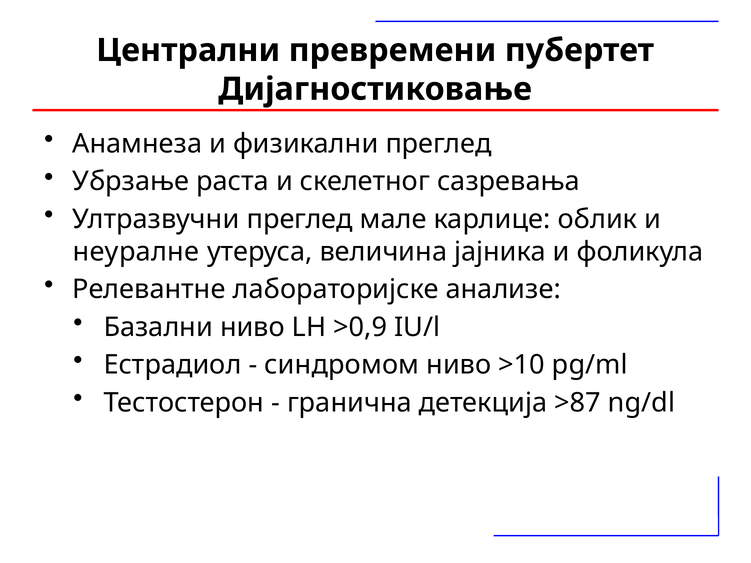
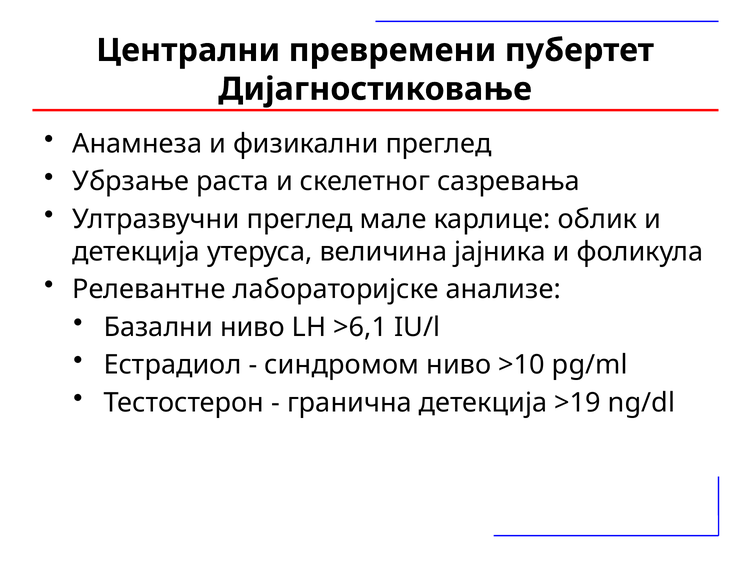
неуралне: неуралне -> детекција (136, 252)
>0,9: >0,9 -> >6,1 (360, 327)
>87: >87 -> >19 (578, 403)
